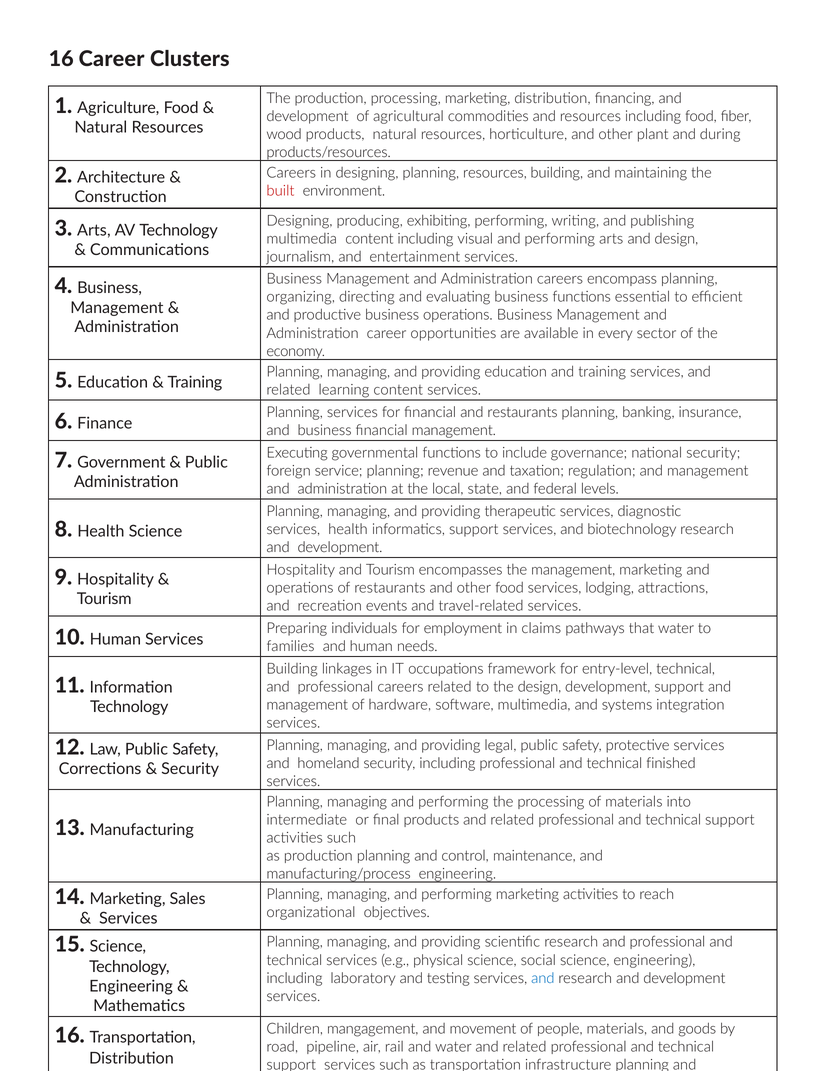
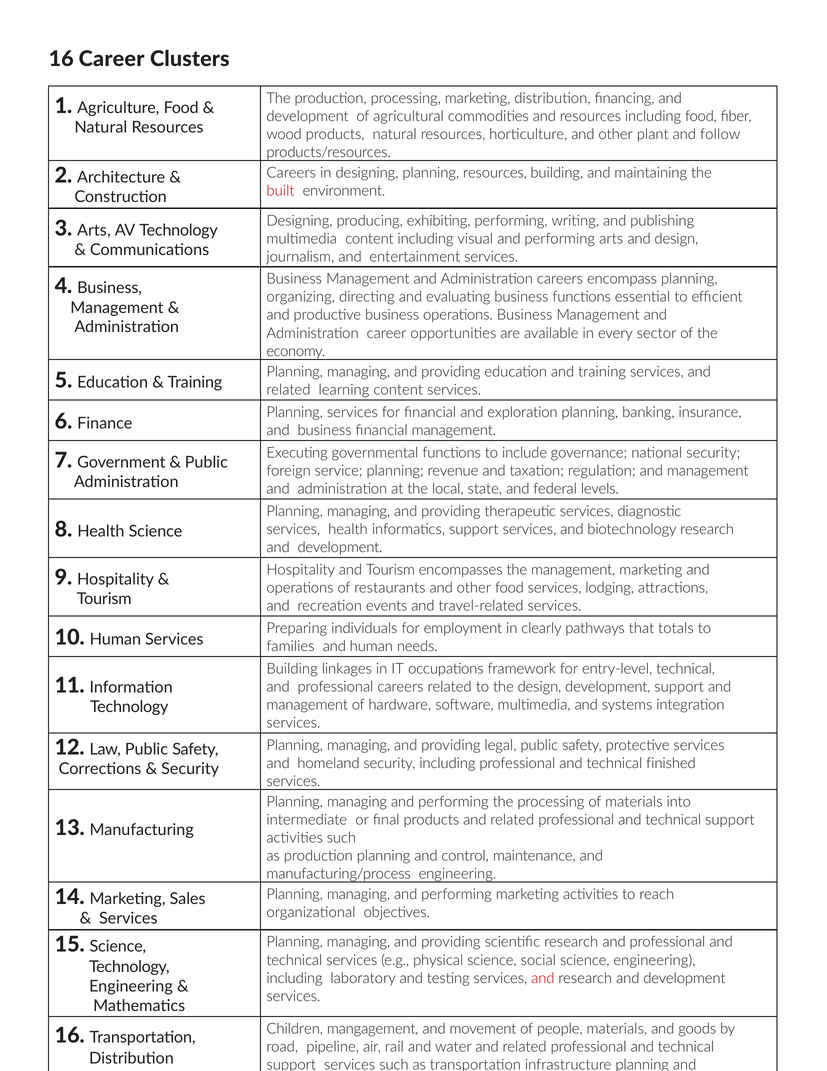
during: during -> follow (720, 134)
and restaurants: restaurants -> exploration (523, 412)
claims: claims -> clearly (541, 628)
that water: water -> totals (676, 628)
and colour: blue -> red (543, 977)
